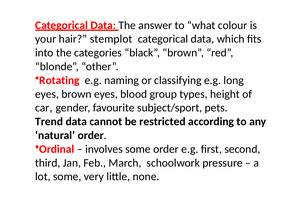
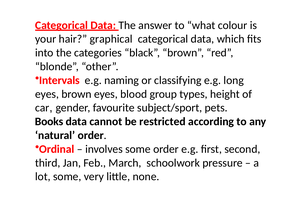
stemplot: stemplot -> graphical (111, 39)
Rotating: Rotating -> Intervals (59, 80)
Trend: Trend -> Books (49, 122)
